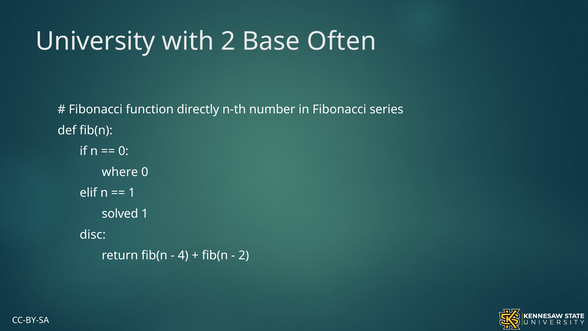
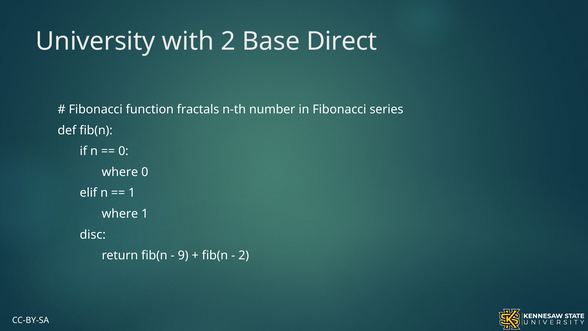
Often: Often -> Direct (342, 41)
directly: directly -> fractals (198, 109)
solved: solved -> where (120, 214)
4: 4 -> 9 (183, 255)
